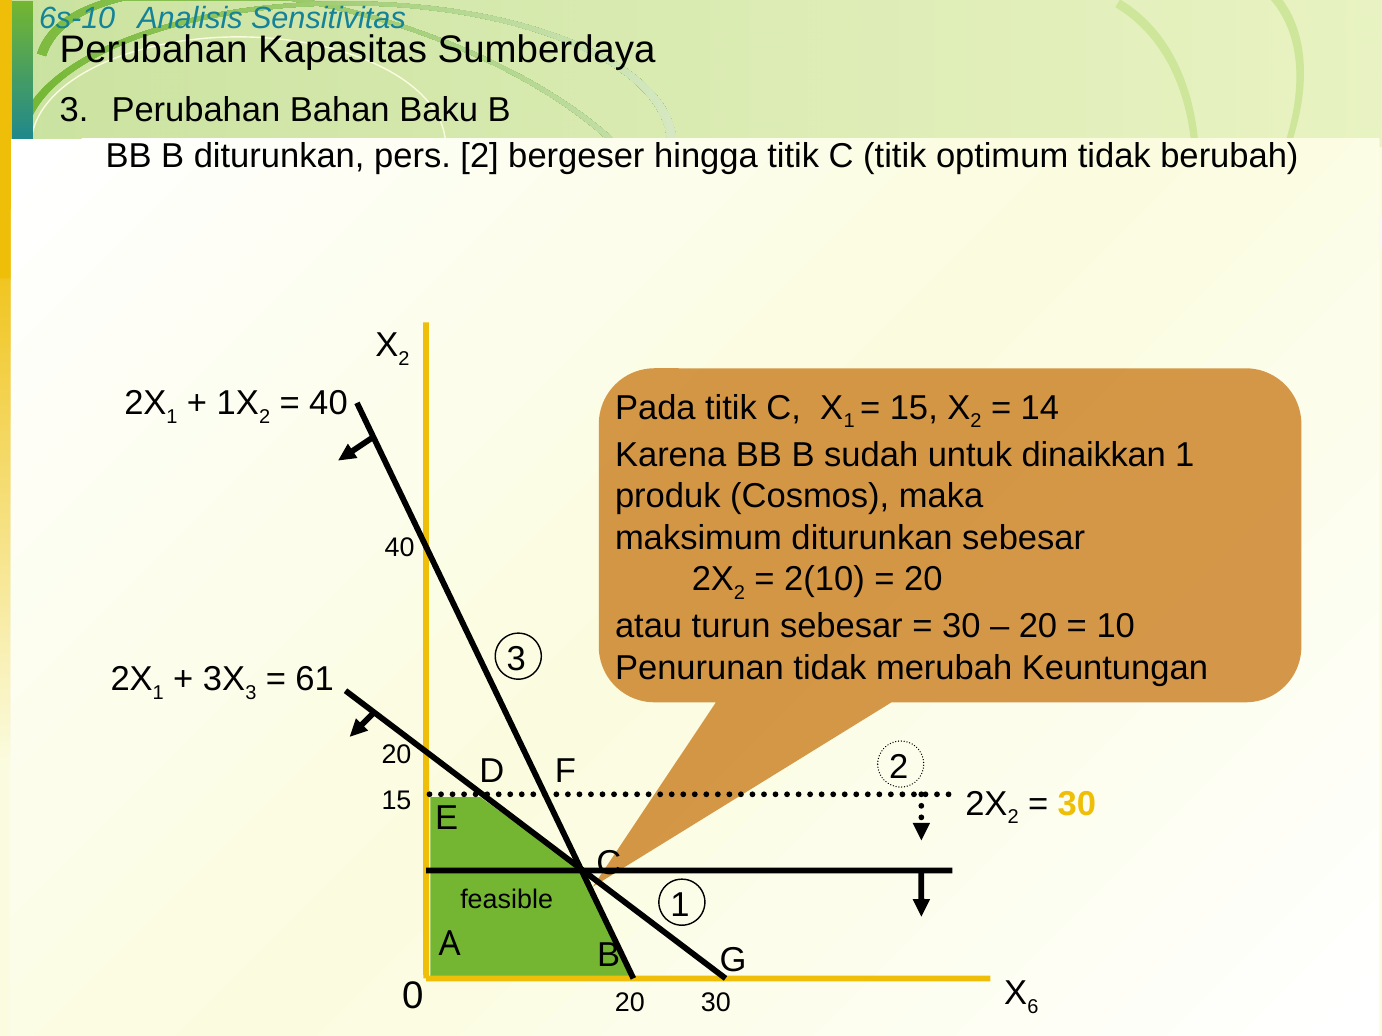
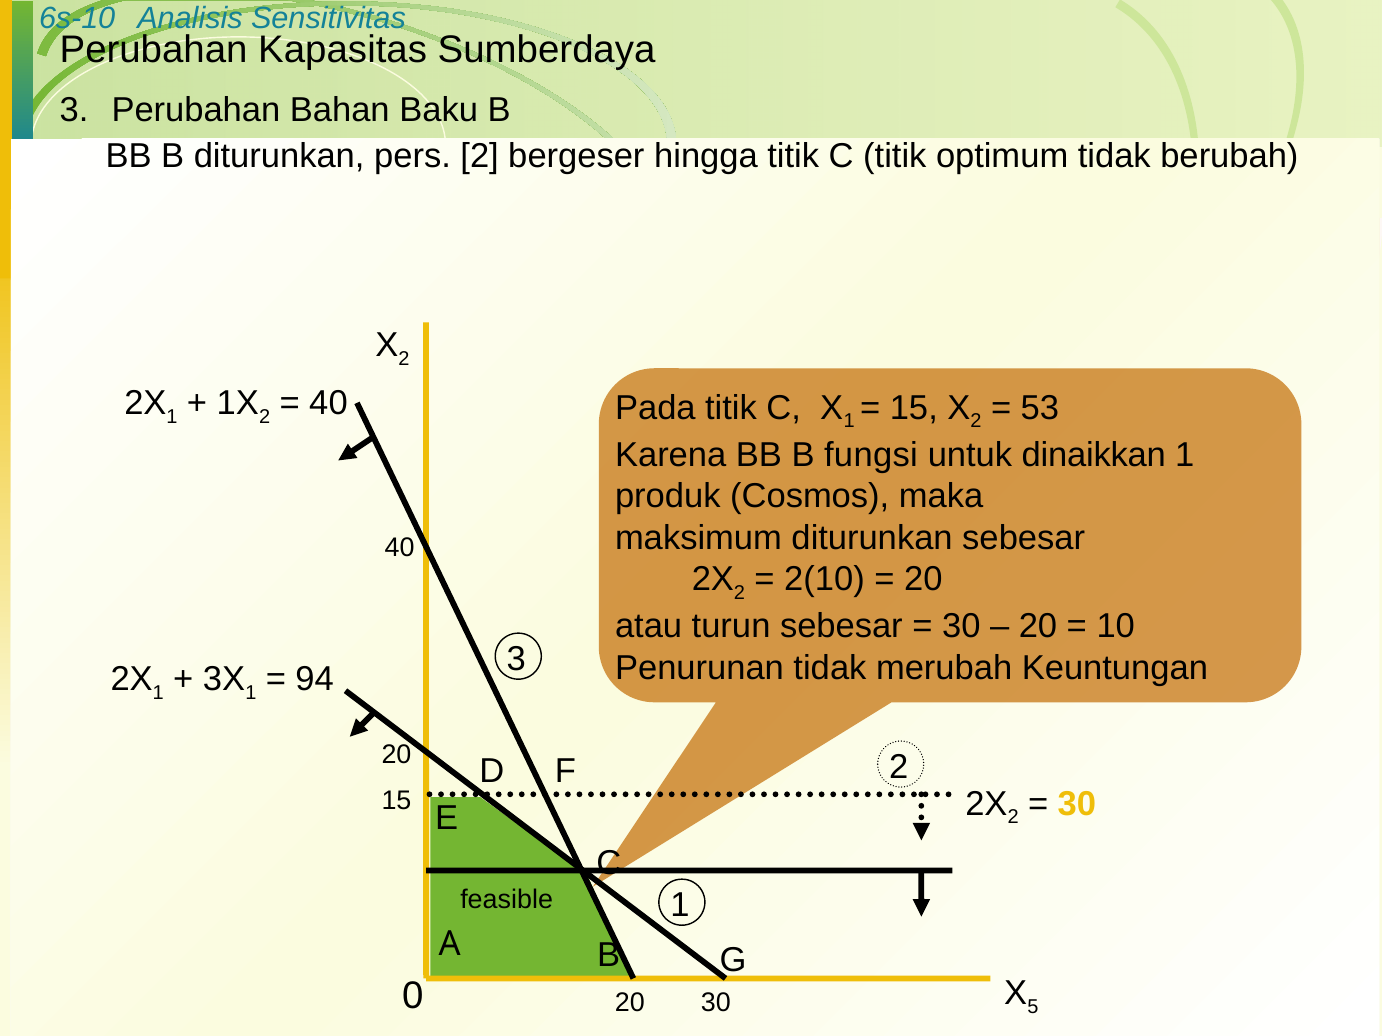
14: 14 -> 53 (1040, 408)
sudah: sudah -> fungsi (871, 455)
3: 3 -> 1 (251, 693)
61: 61 -> 94 (315, 680)
6: 6 -> 5 (1033, 1007)
